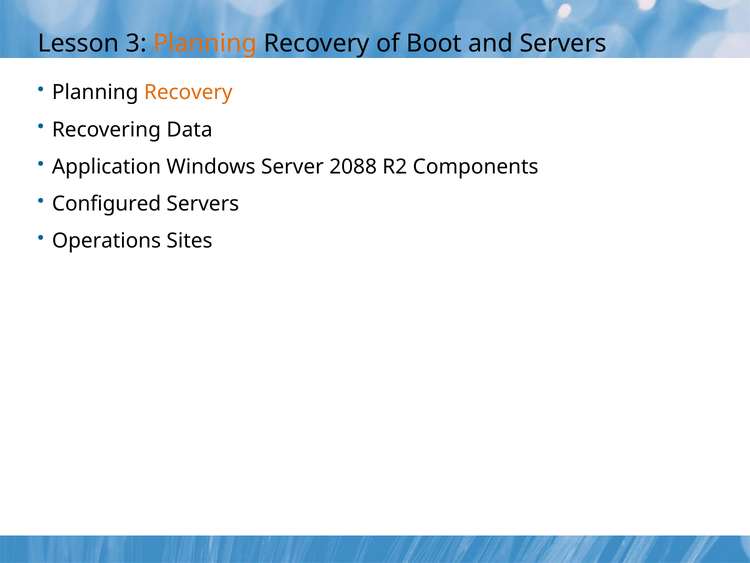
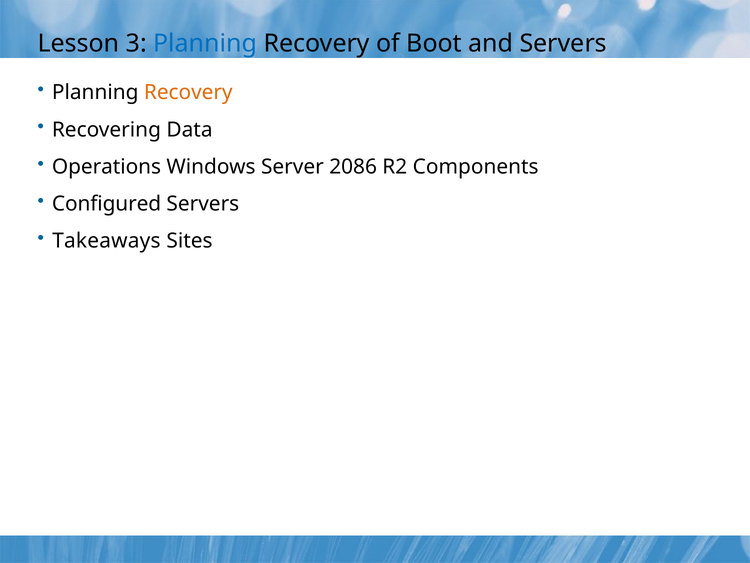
Planning colour: orange -> blue (205, 44)
Application: Application -> Operations (106, 167)
2088: 2088 -> 2086 (353, 167)
Operations: Operations -> Takeaways (106, 241)
